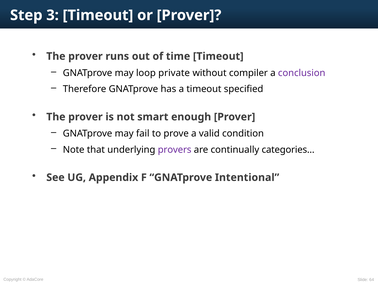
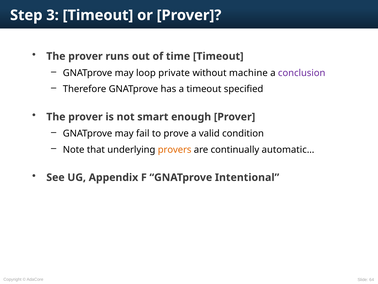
compiler: compiler -> machine (248, 73)
provers colour: purple -> orange (175, 149)
categories…: categories… -> automatic… (288, 149)
